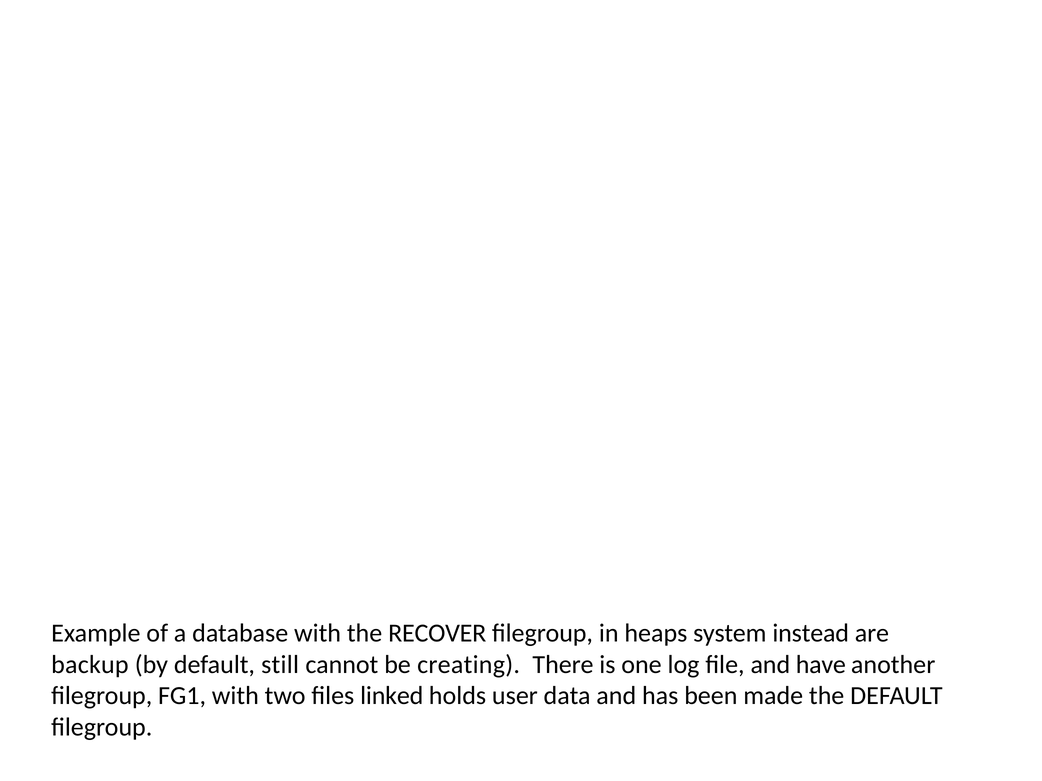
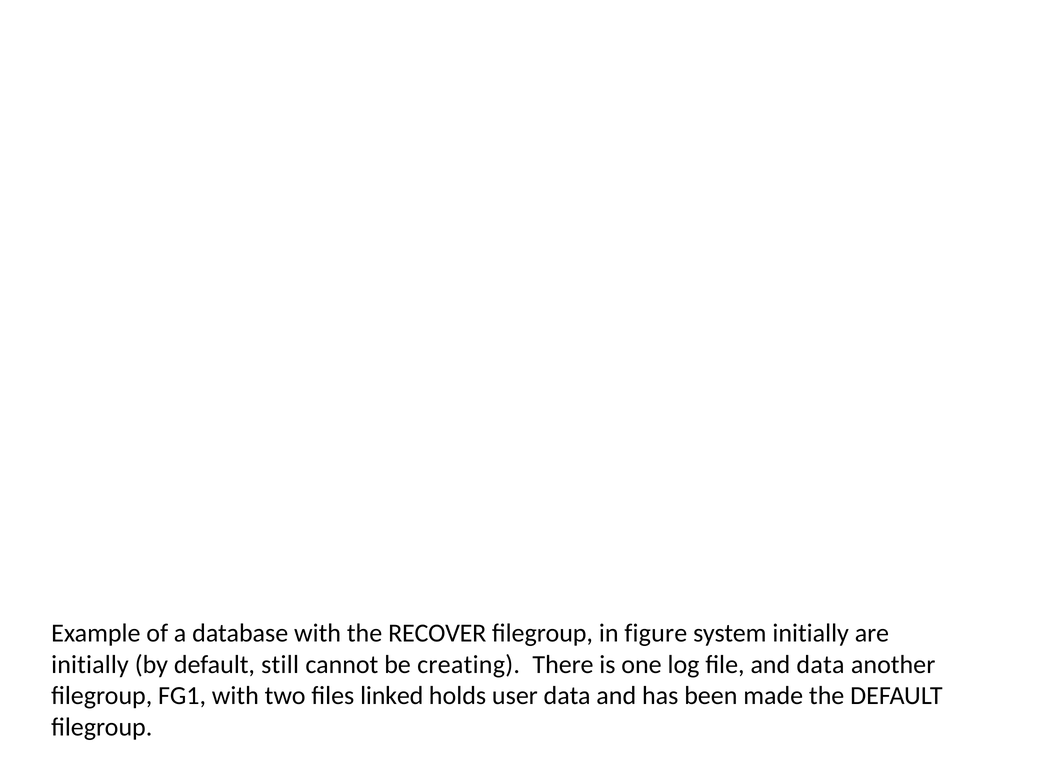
heaps: heaps -> figure (656, 634)
system instead: instead -> initially (811, 634)
backup: backup -> initially (90, 665)
and have: have -> data (821, 665)
